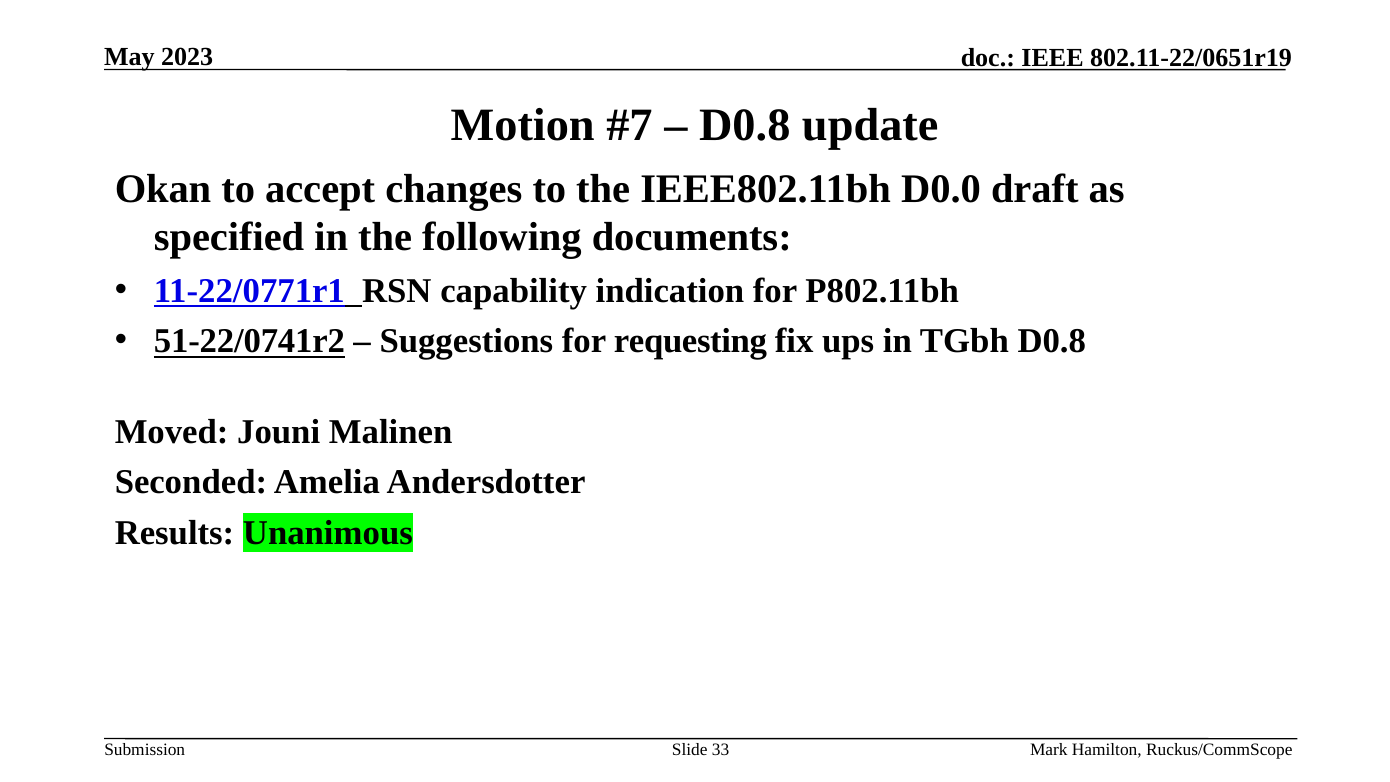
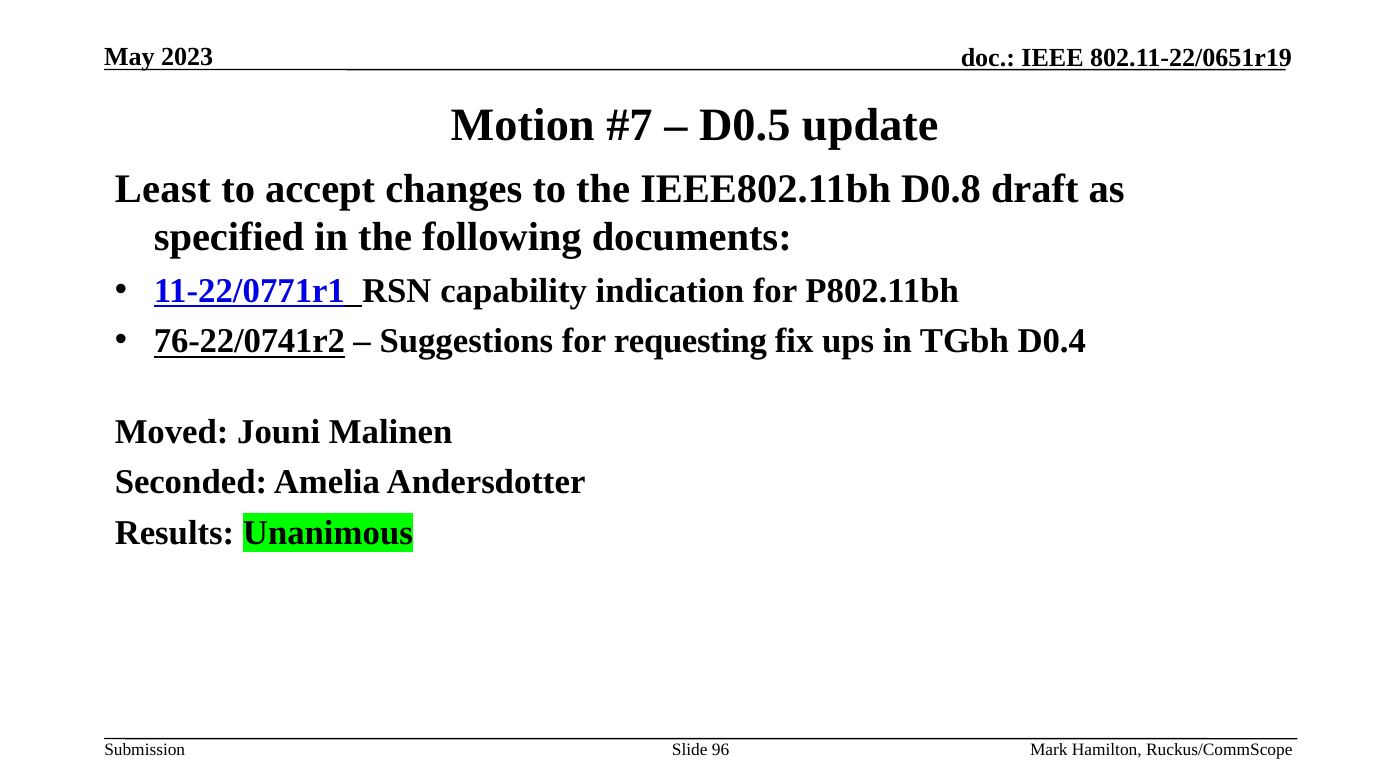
D0.8: D0.8 -> D0.5 (745, 125)
Okan: Okan -> Least (163, 189)
D0.0: D0.0 -> D0.8 (941, 189)
51-22/0741r2: 51-22/0741r2 -> 76-22/0741r2 (249, 341)
TGbh D0.8: D0.8 -> D0.4 (1052, 341)
33: 33 -> 96 (721, 750)
